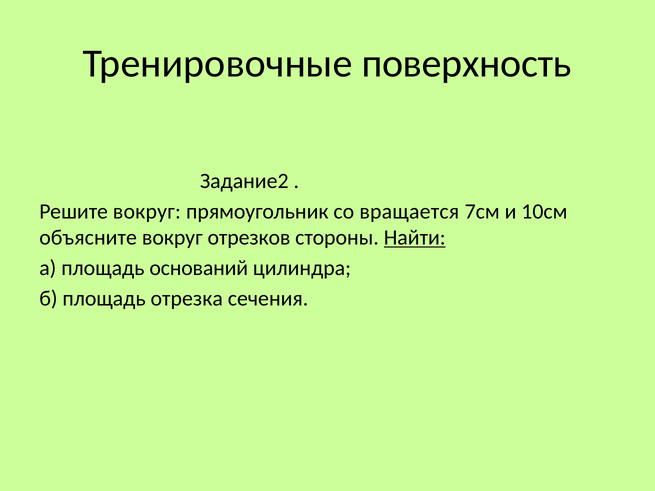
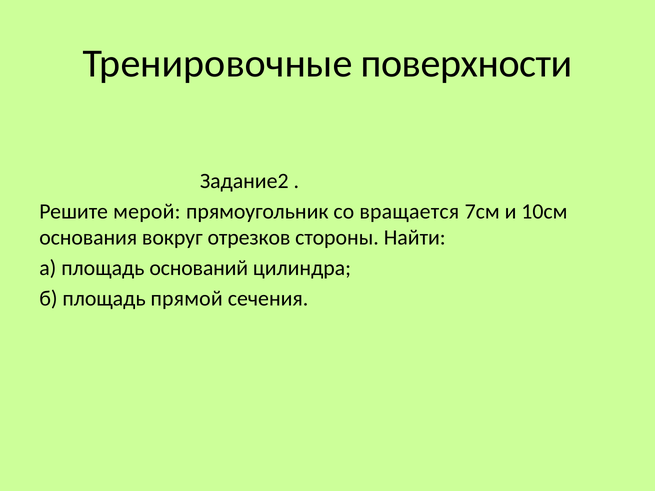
поверхность: поверхность -> поверхности (467, 63)
Решите вокруг: вокруг -> мерой (147, 212)
объясните: объясните -> основания (88, 238)
Найти underline: present -> none (415, 238)
отрезка: отрезка -> прямой (187, 299)
